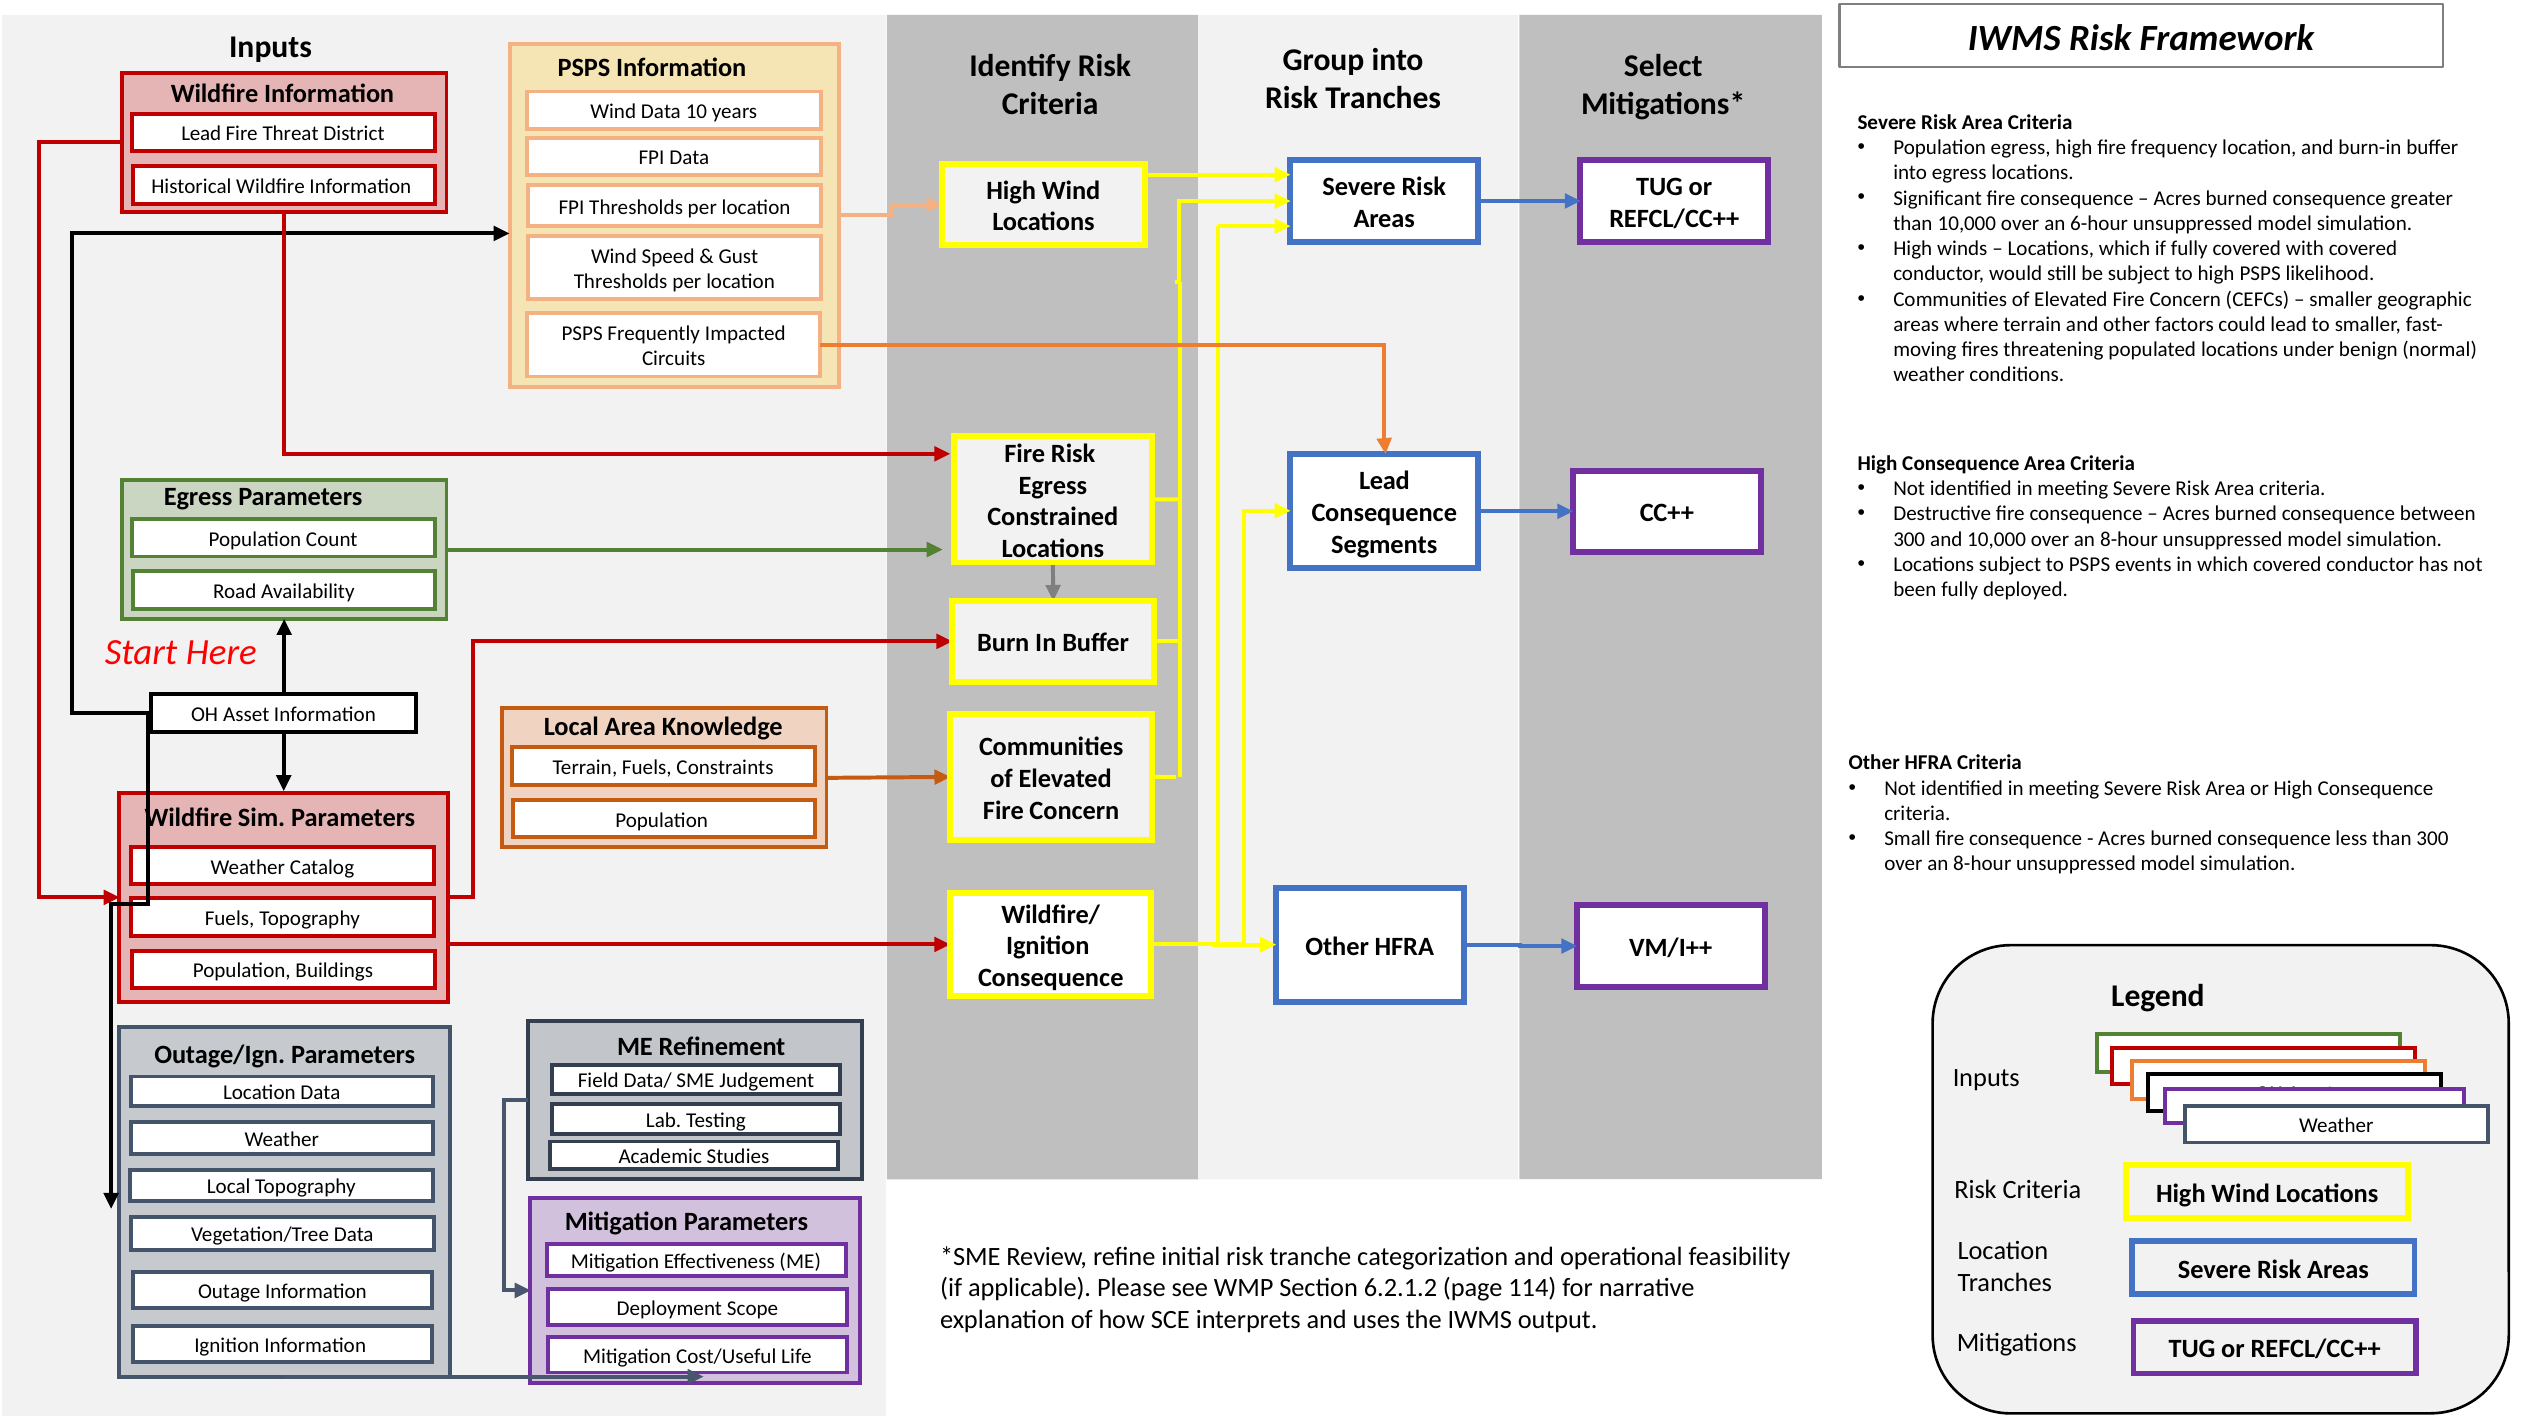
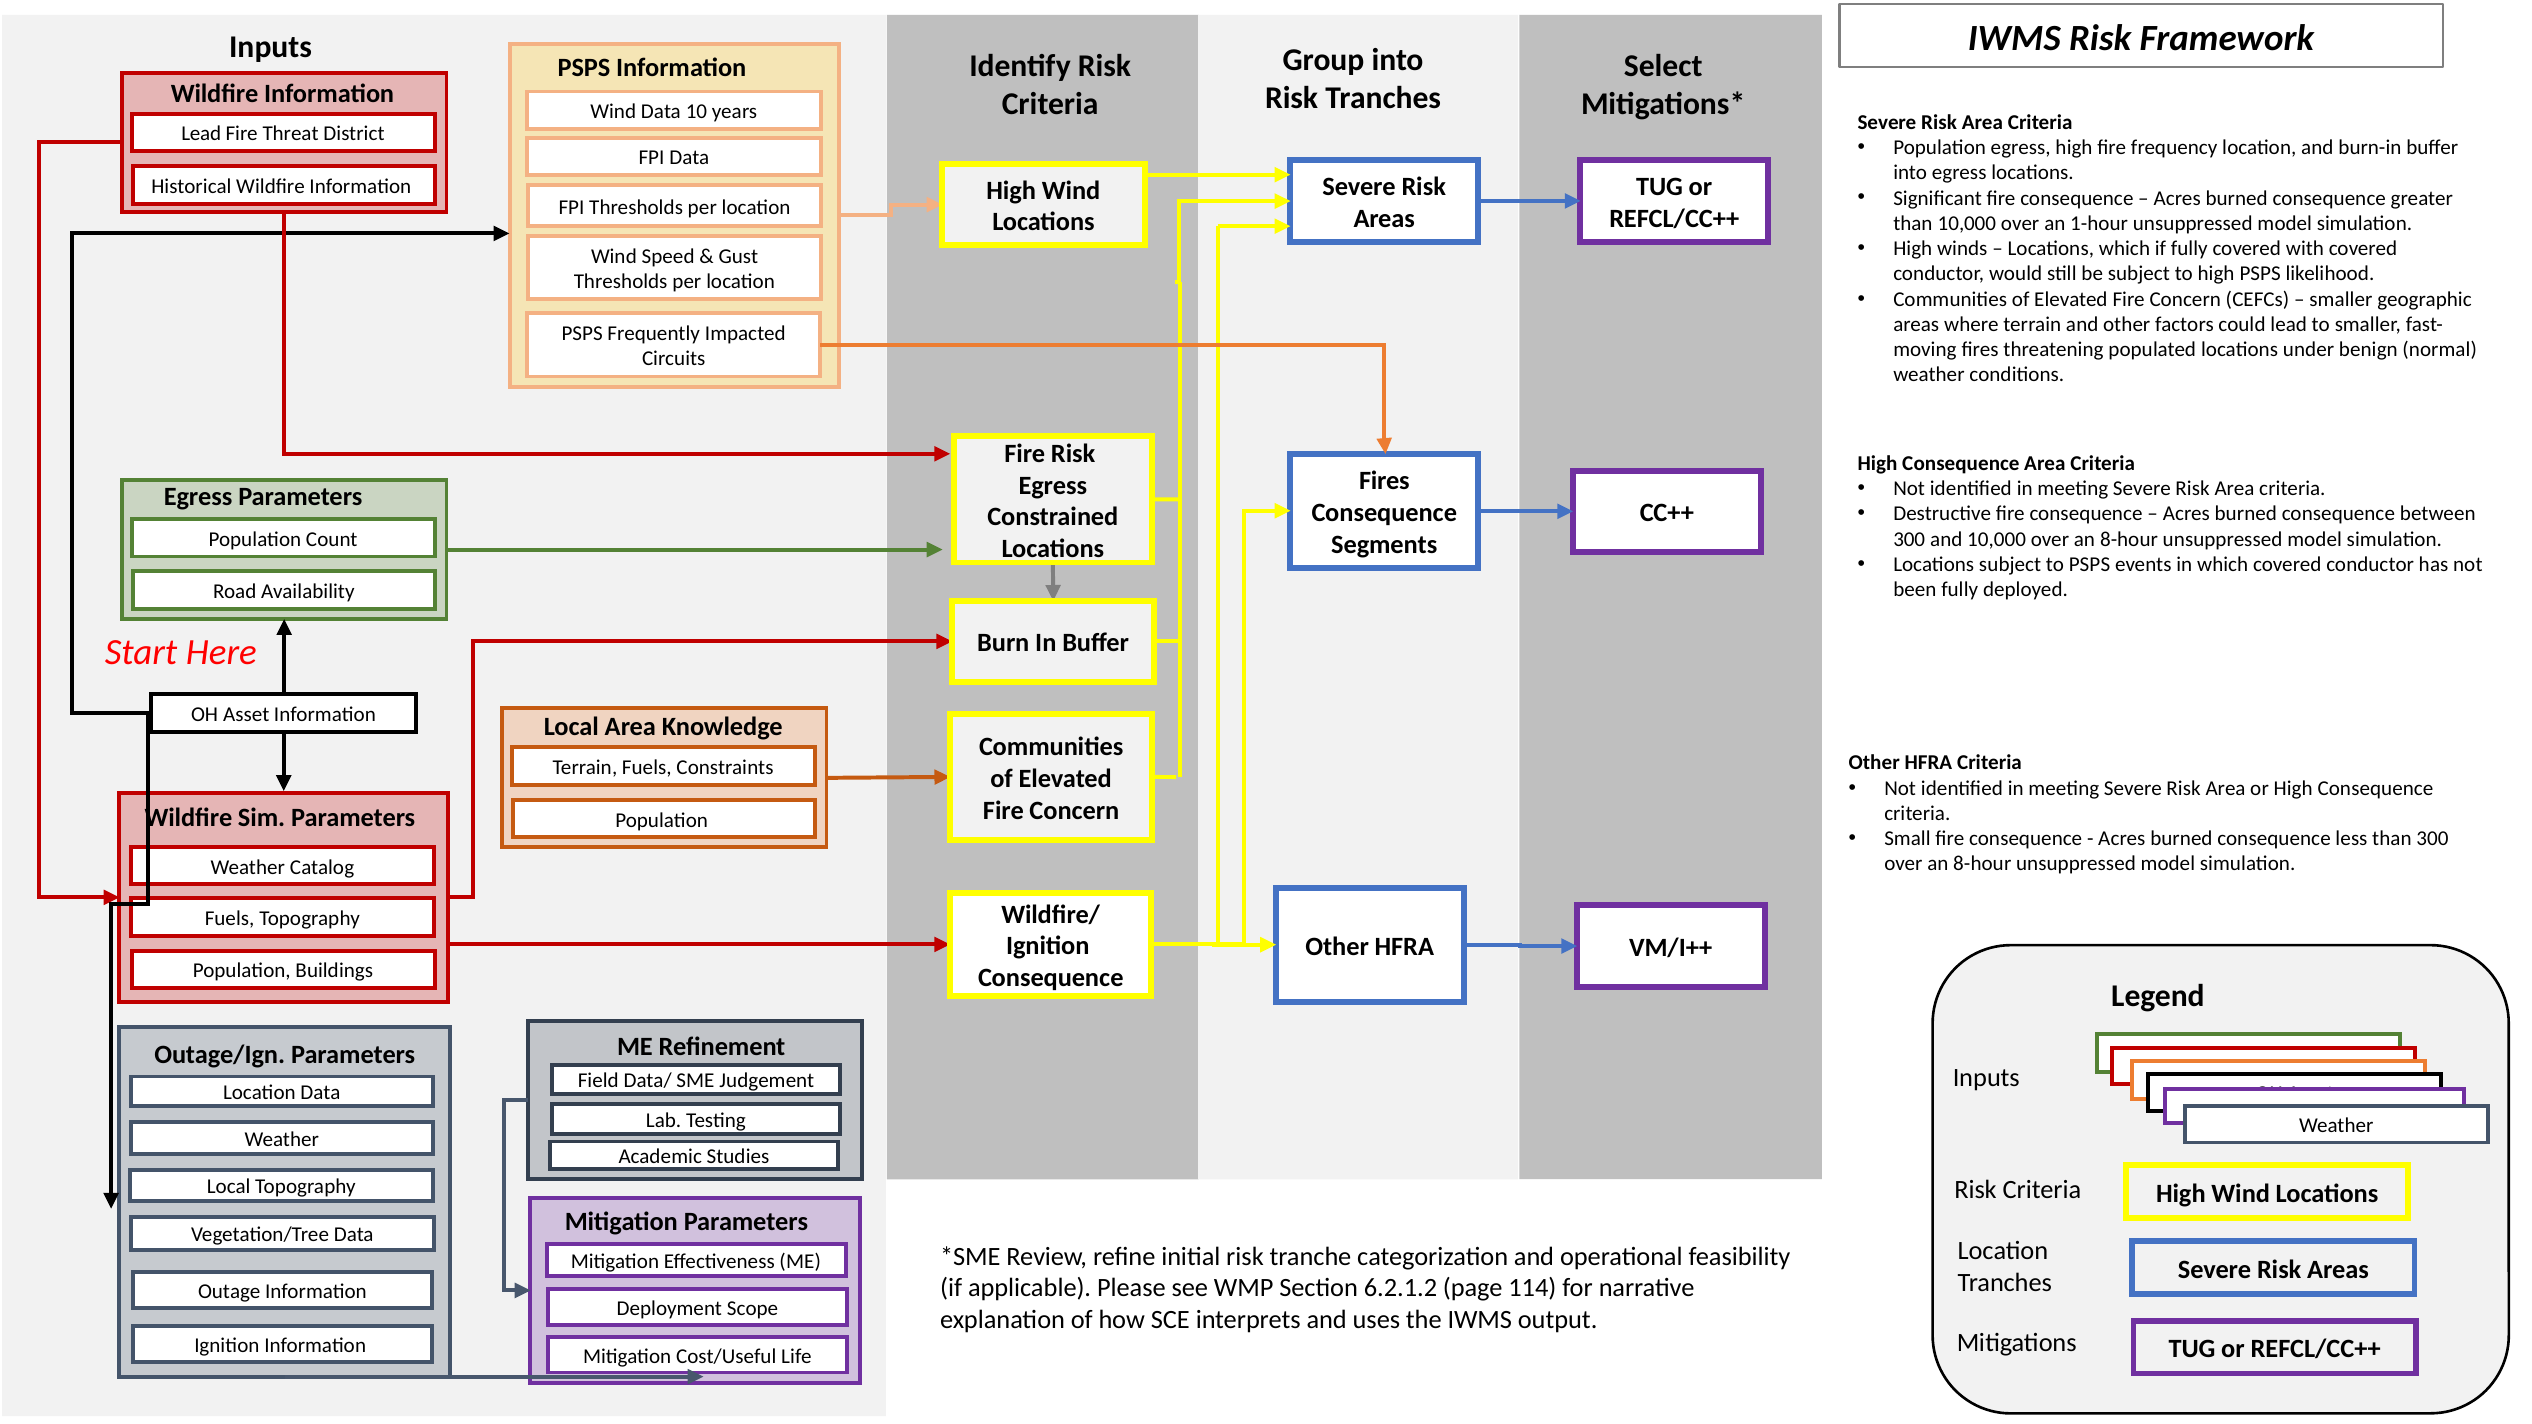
6-hour: 6-hour -> 1-hour (2099, 223)
Lead: Lead -> Fires (1384, 481)
